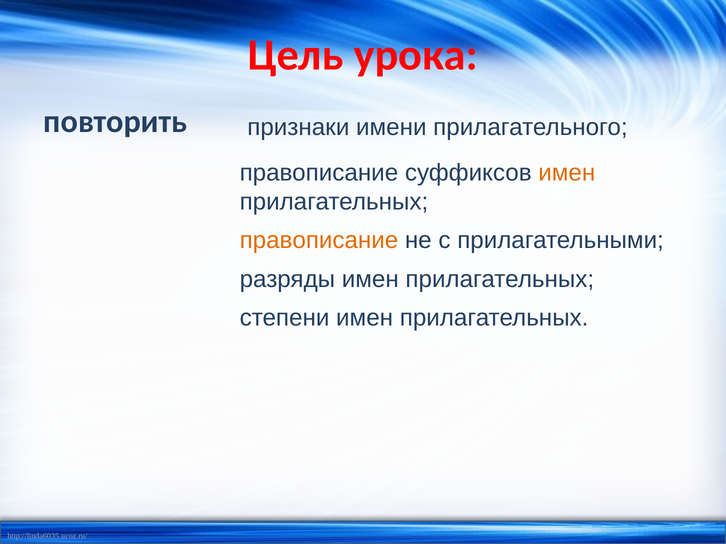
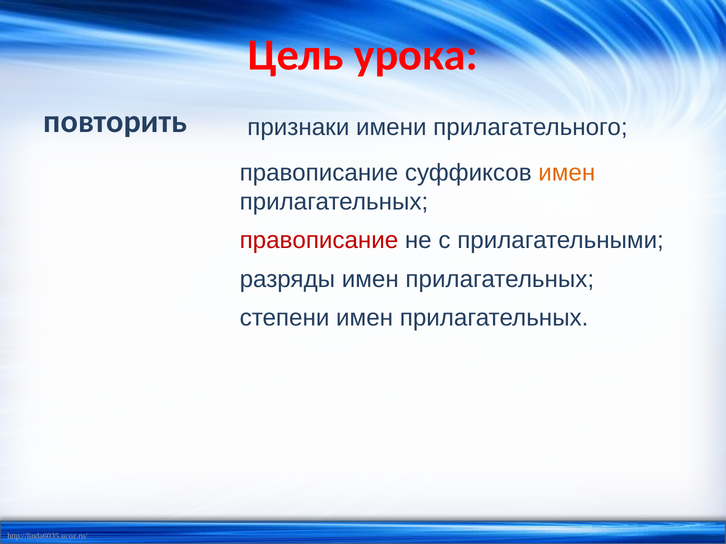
правописание colour: orange -> red (319, 241)
